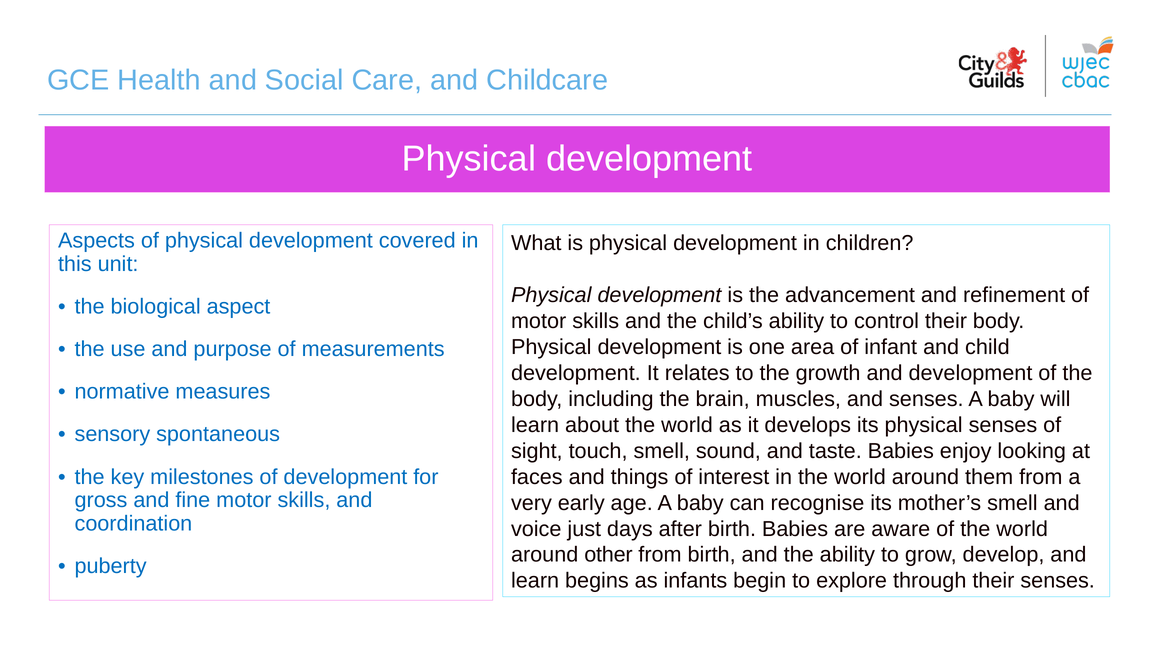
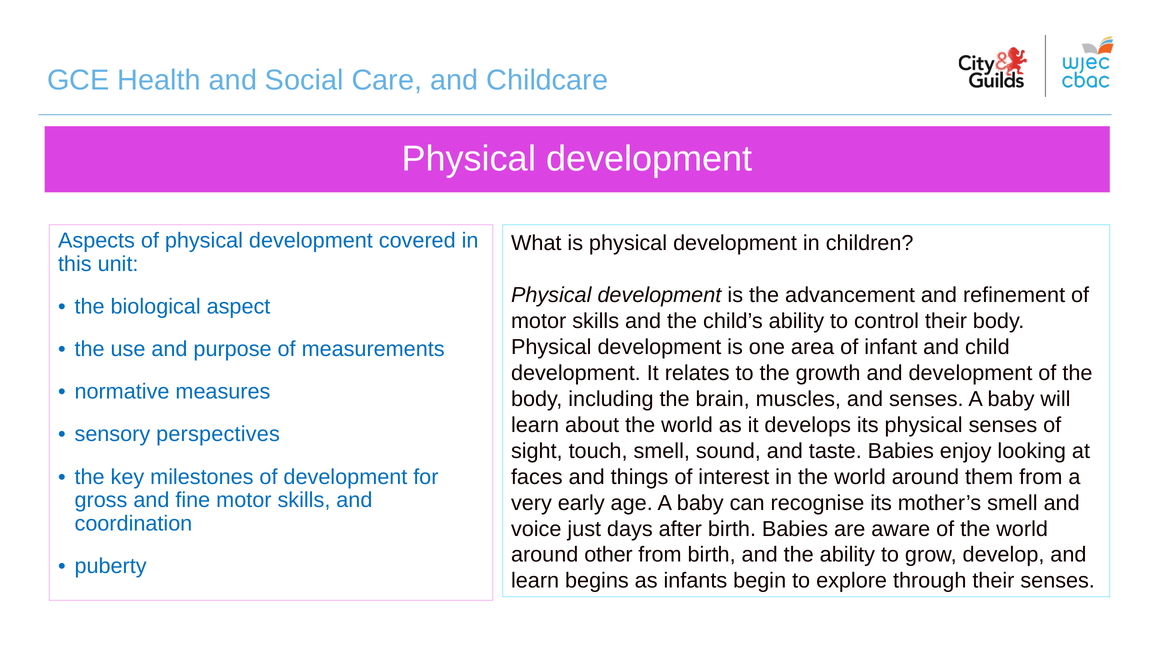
spontaneous: spontaneous -> perspectives (218, 434)
